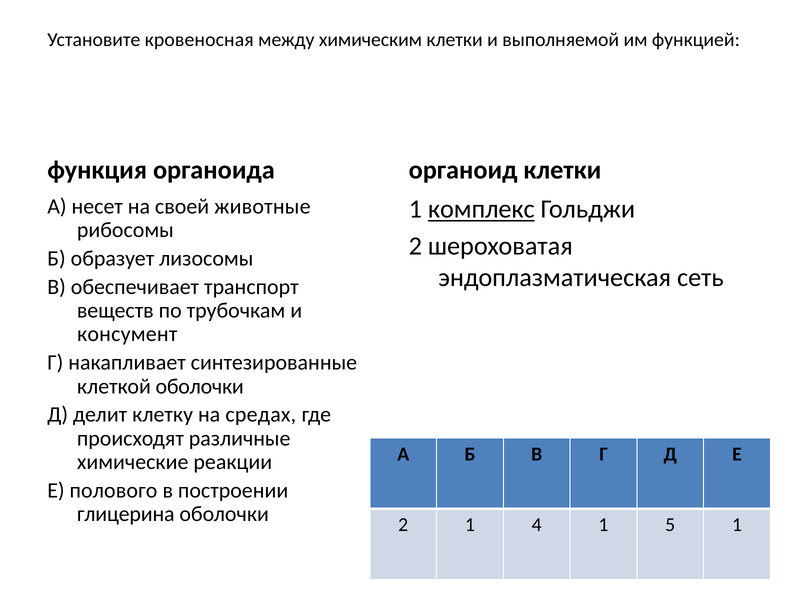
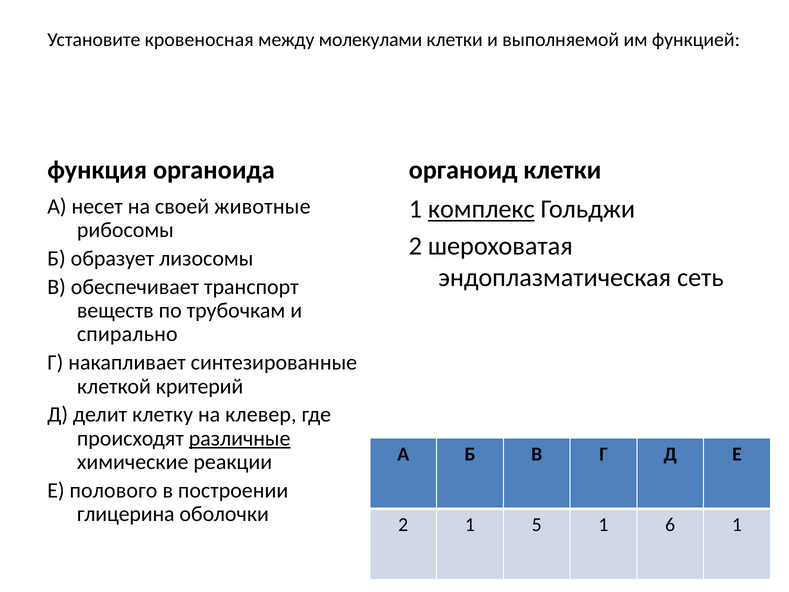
химическим: химическим -> молекулами (371, 40)
консумент: консумент -> спирально (127, 334)
клеткой оболочки: оболочки -> критерий (200, 386)
средах: средах -> клевер (261, 415)
различные underline: none -> present (240, 438)
4: 4 -> 5 (537, 525)
5: 5 -> 6 (670, 525)
